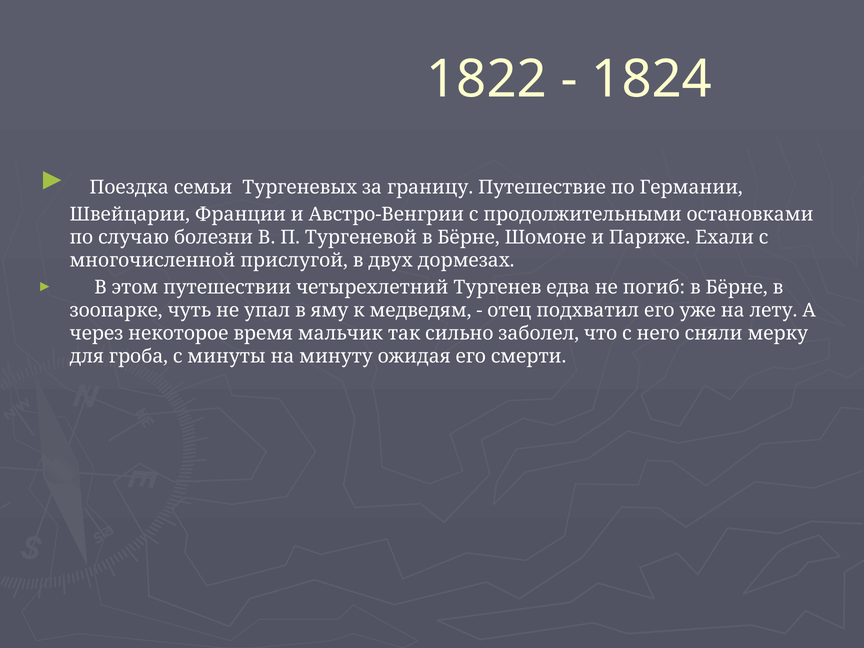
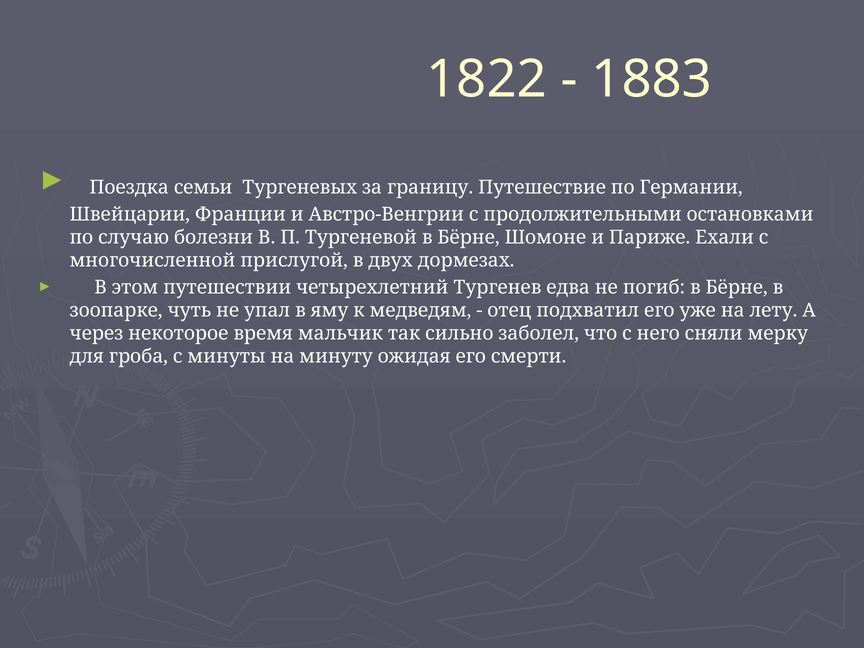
1824: 1824 -> 1883 (652, 79)
